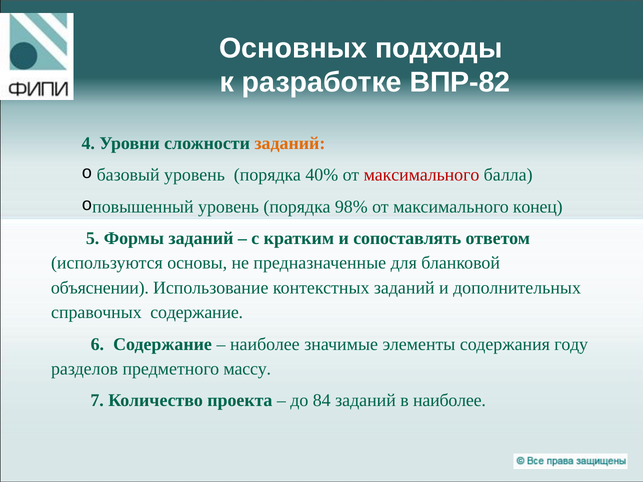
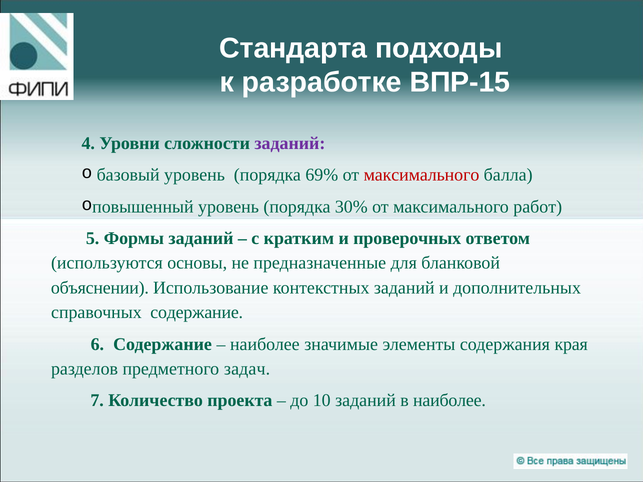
Основных: Основных -> Стандарта (293, 48)
ВПР-82: ВПР-82 -> ВПР-15 (460, 82)
заданий colour: orange -> purple (290, 143)
40%: 40% -> 69% (322, 175)
98%: 98% -> 30% (351, 207)
конец: конец -> работ (538, 207)
сопоставлять: сопоставлять -> проверочных (407, 239)
году: году -> края (571, 344)
массу: массу -> задач (247, 369)
84: 84 -> 10 (322, 401)
